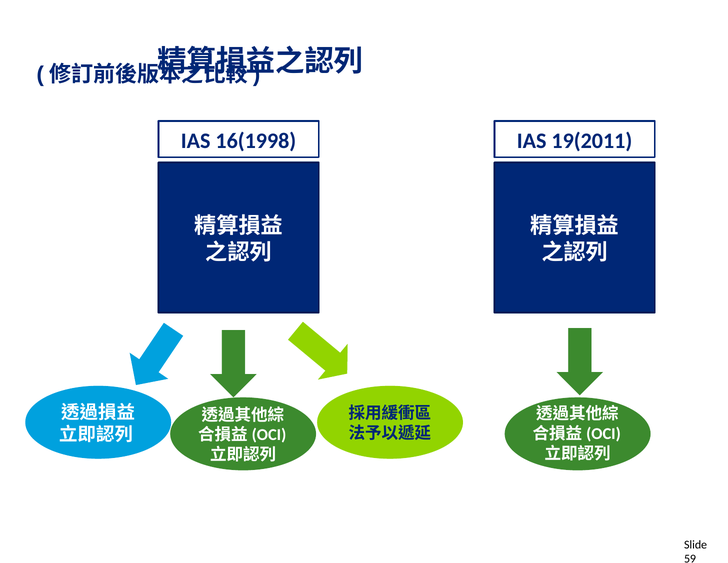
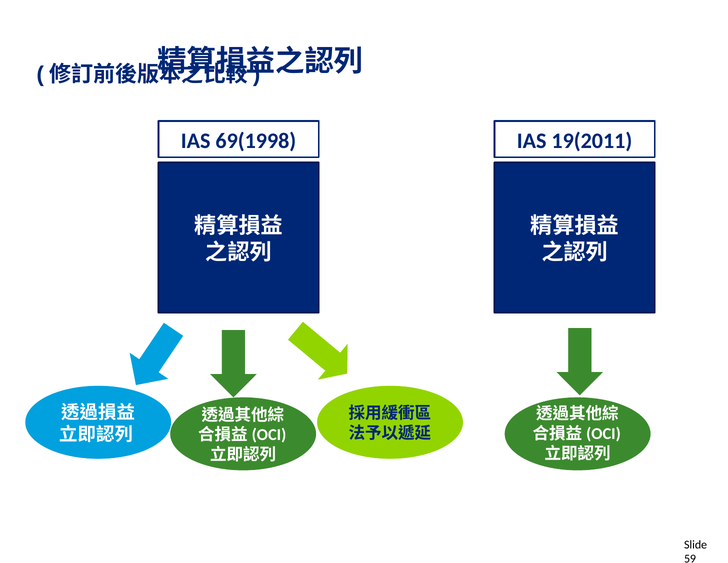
16(1998: 16(1998 -> 69(1998 (256, 141)
